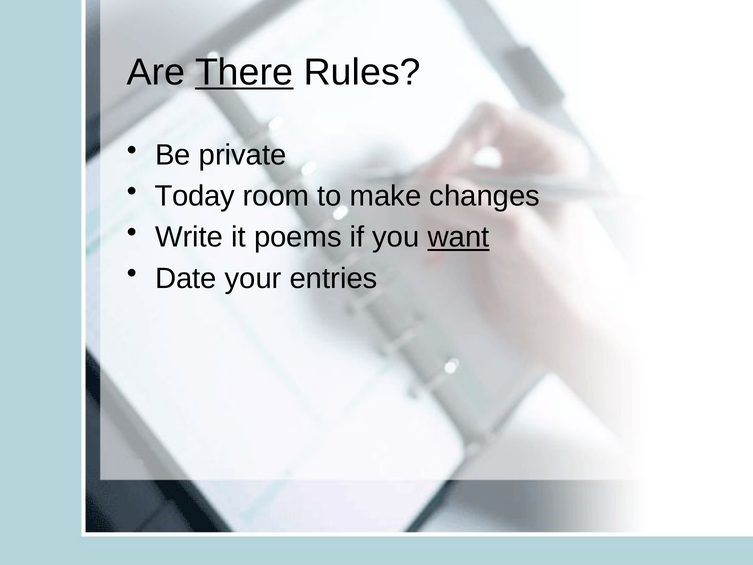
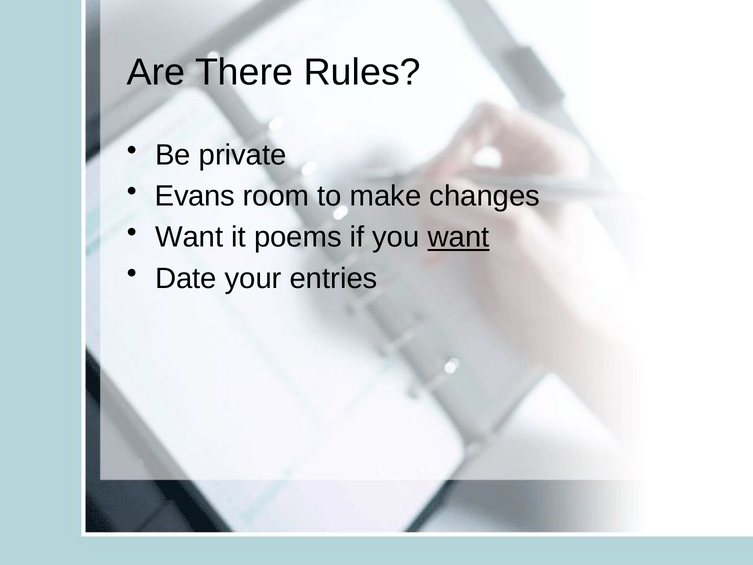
There underline: present -> none (244, 72)
Today: Today -> Evans (195, 196)
Write: Write -> Want (189, 237)
